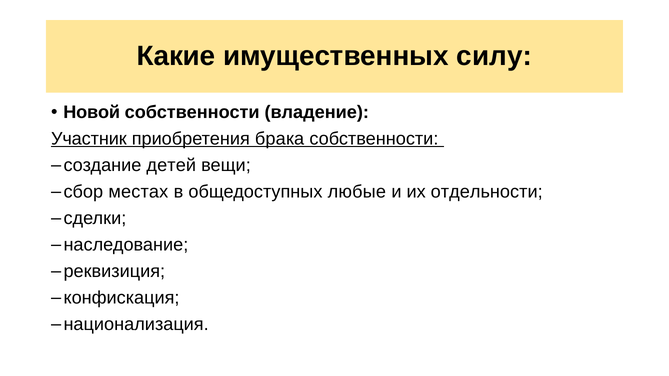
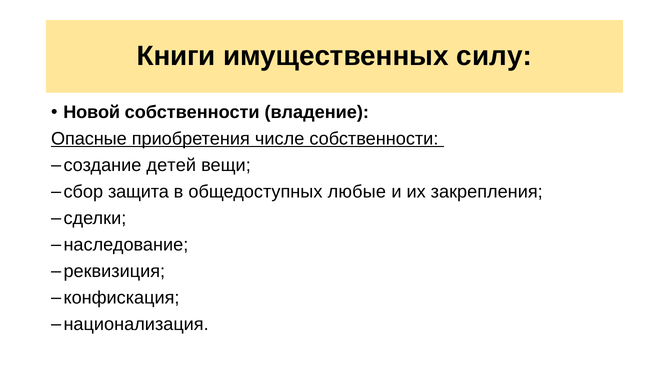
Какие: Какие -> Книги (176, 56)
Участник: Участник -> Опасные (89, 139)
брака: брака -> числе (280, 139)
местах: местах -> защита (139, 192)
отдельности: отдельности -> закрепления (487, 192)
